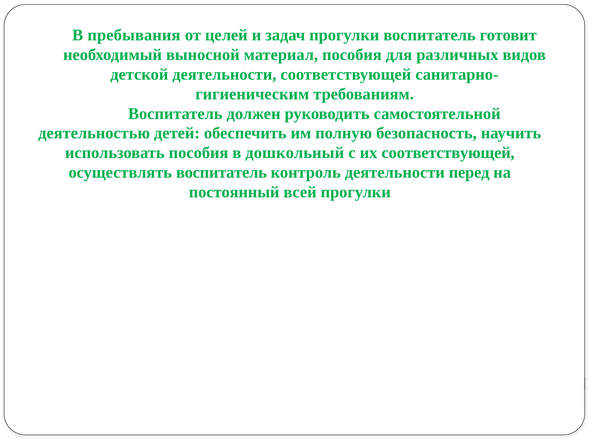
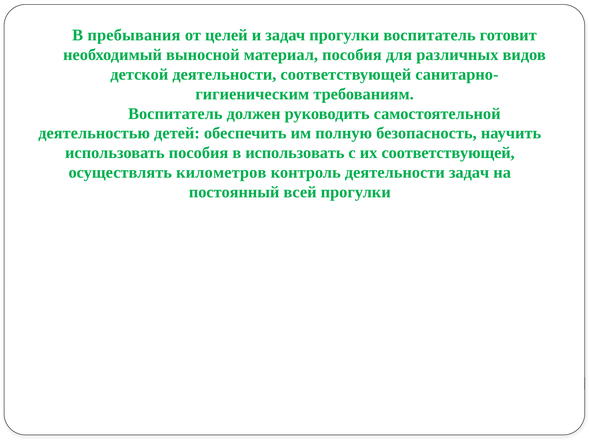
в дошкольный: дошкольный -> использовать (295, 153)
осуществлять воспитатель: воспитатель -> километров (221, 173)
деятельности перед: перед -> задач (469, 173)
